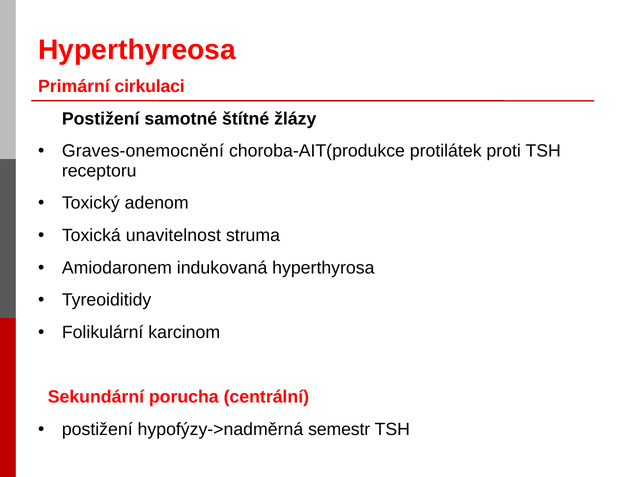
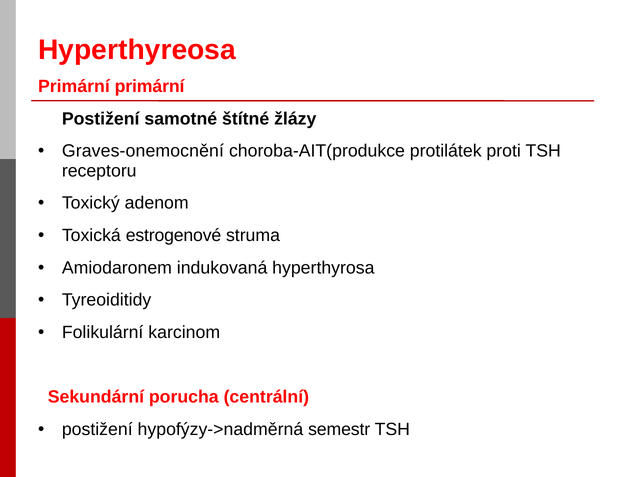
Primární cirkulaci: cirkulaci -> primární (150, 86)
unavitelnost: unavitelnost -> estrogenové (174, 235)
